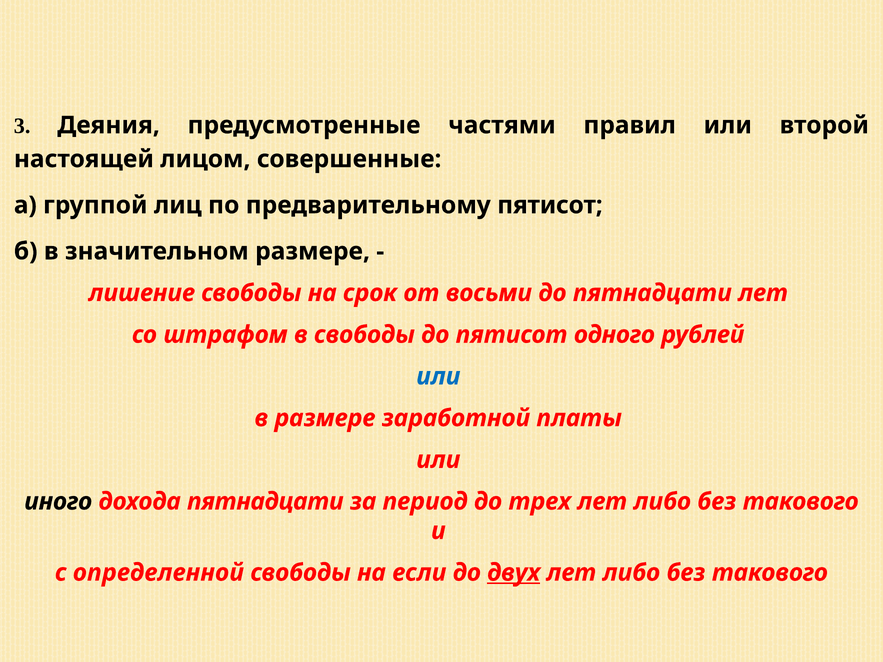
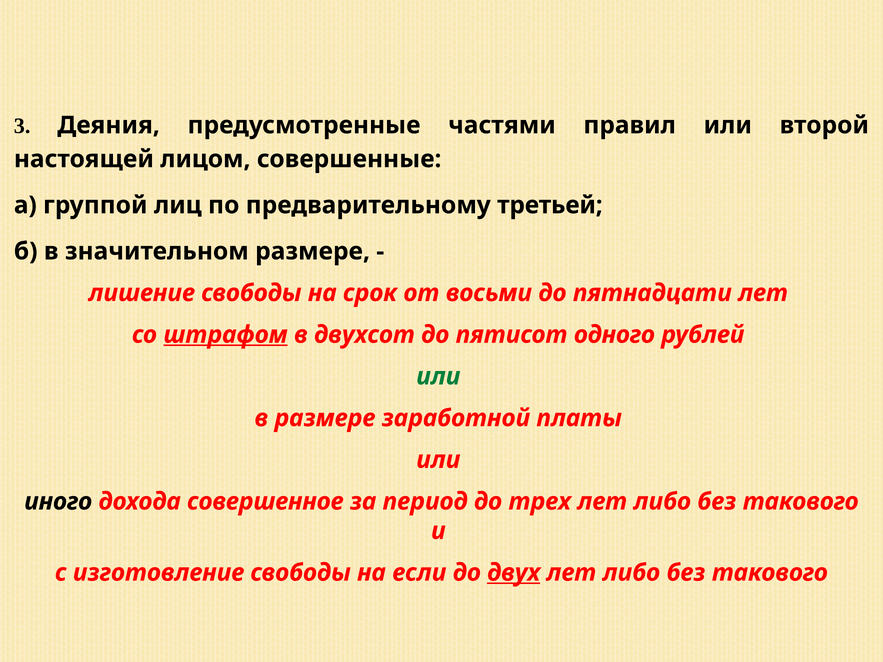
предварительному пятисот: пятисот -> третьей (550, 205)
штрафом underline: none -> present (226, 335)
в свободы: свободы -> двухсот (364, 335)
или colour: blue -> green (438, 377)
дохода пятнадцати: пятнадцати -> совершенное (265, 502)
определенной: определенной -> изготовление (159, 573)
